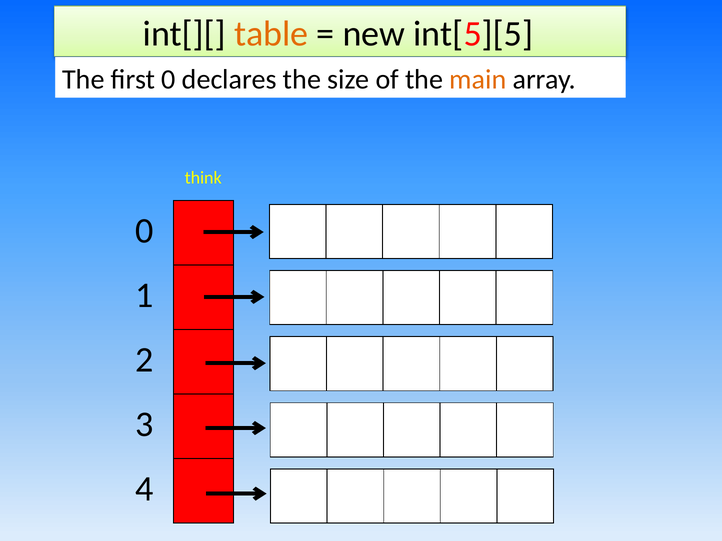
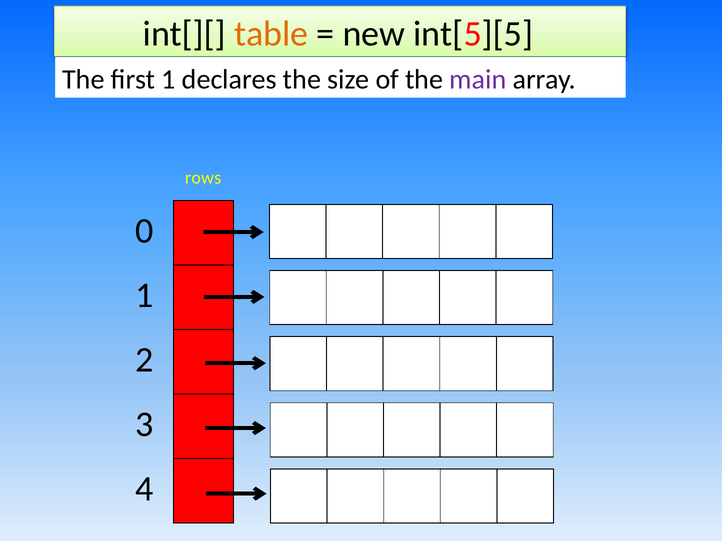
first 0: 0 -> 1 (169, 79)
main colour: orange -> purple (478, 79)
think: think -> rows (203, 178)
